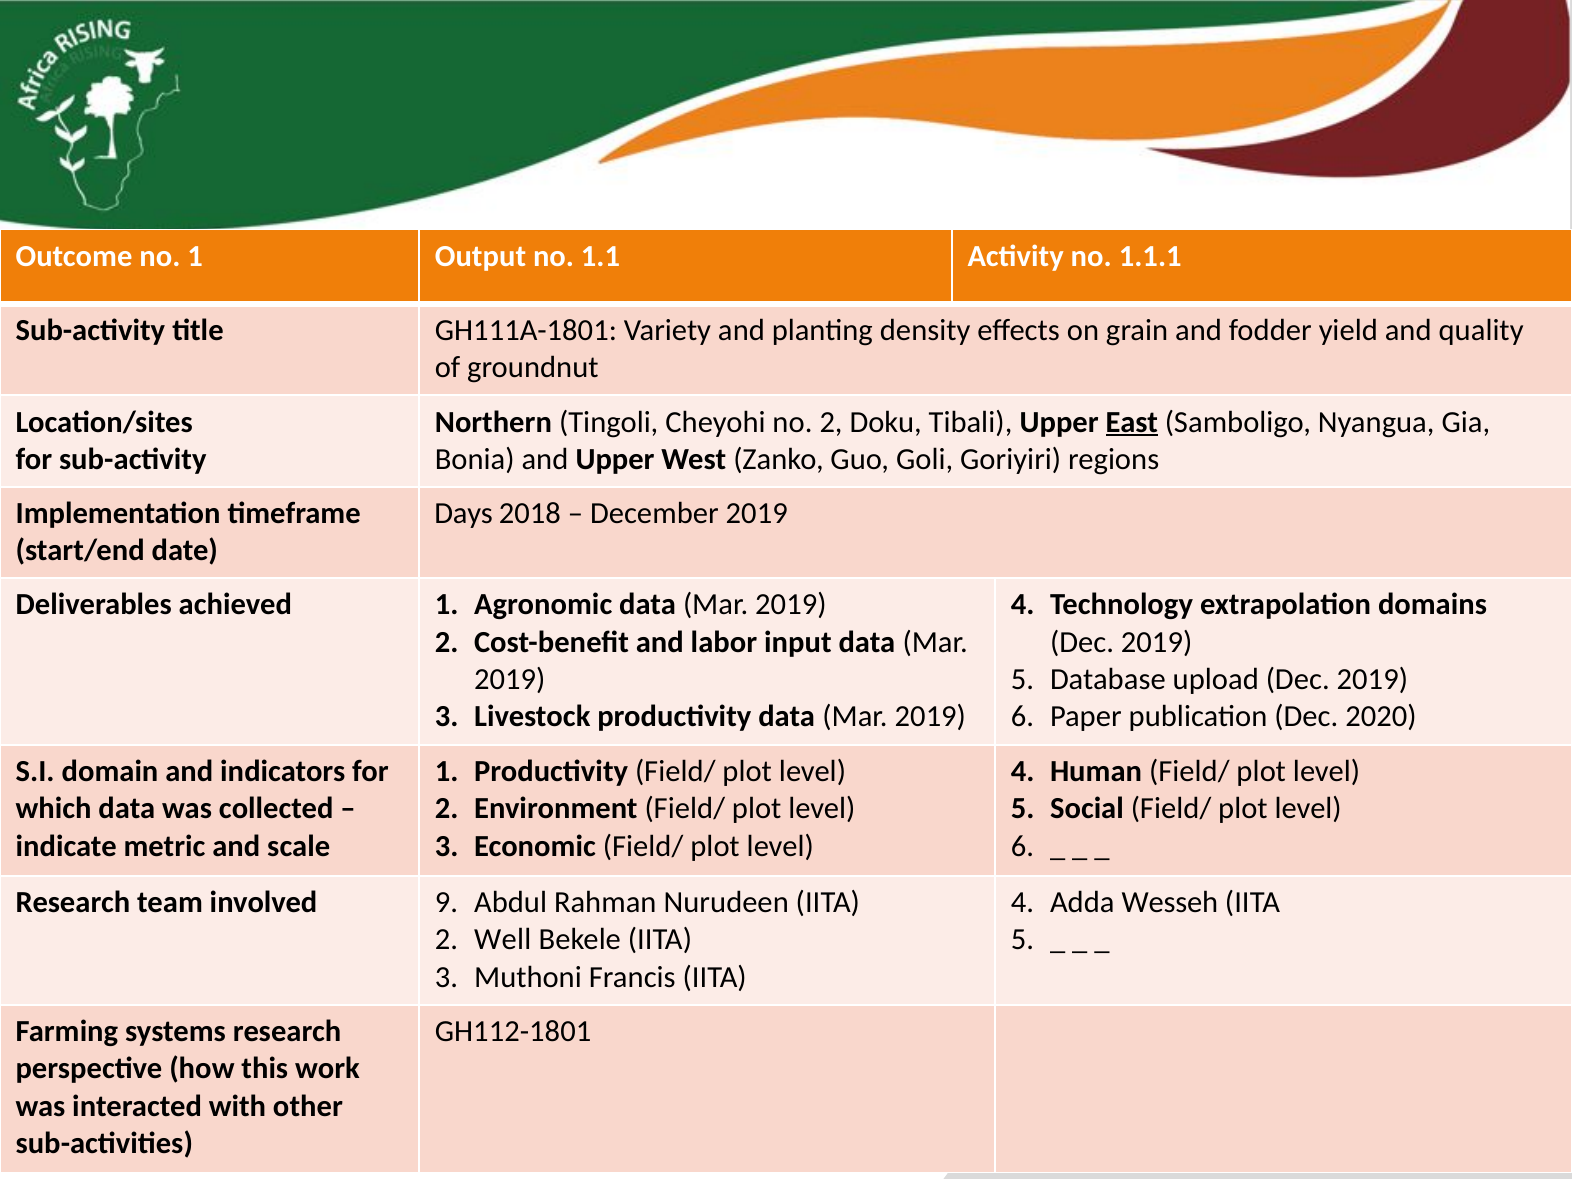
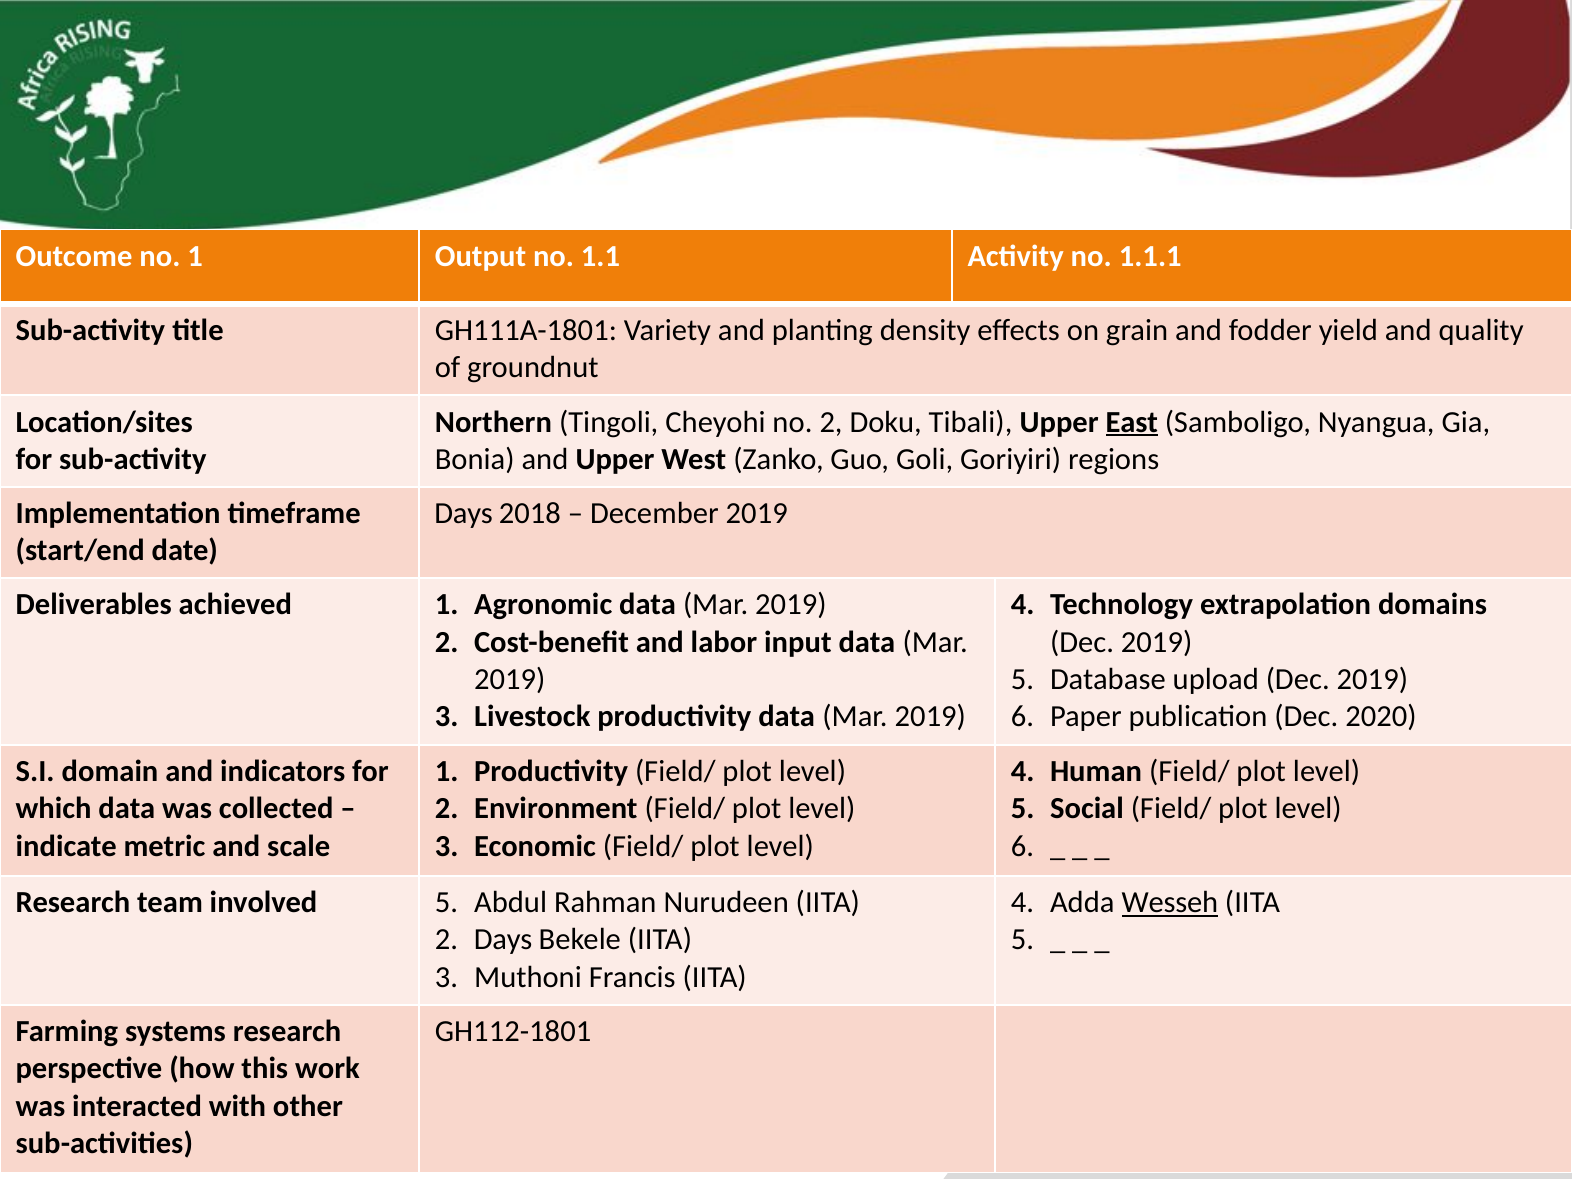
involved 9: 9 -> 5 (446, 903)
Wesseh underline: none -> present (1170, 903)
2 Well: Well -> Days (503, 940)
